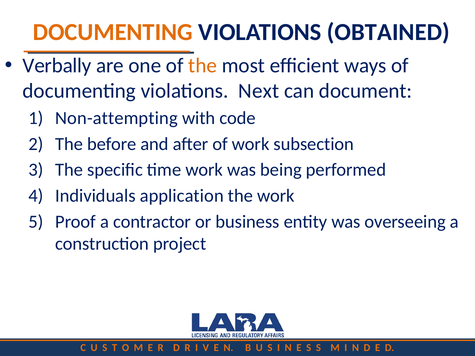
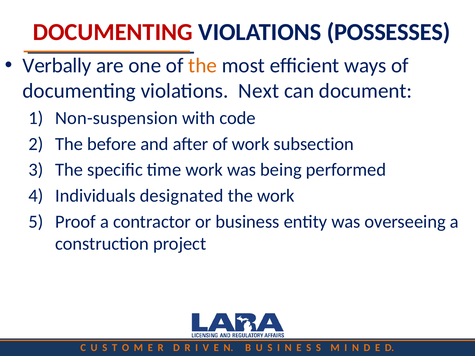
DOCUMENTING colour: orange -> red (113, 32)
OBTAINED: OBTAINED -> POSSESSES (389, 32)
Non-attempting: Non-attempting -> Non-suspension (116, 118)
application: application -> designated (182, 196)
